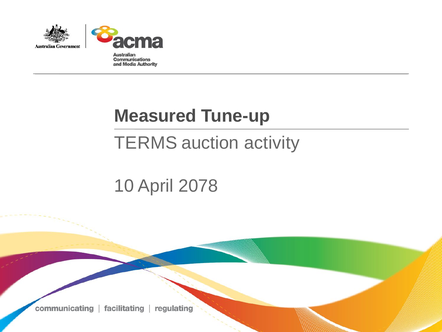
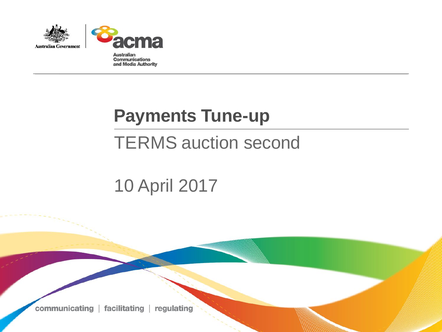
Measured: Measured -> Payments (155, 116)
activity: activity -> second (272, 143)
2078: 2078 -> 2017 (198, 186)
